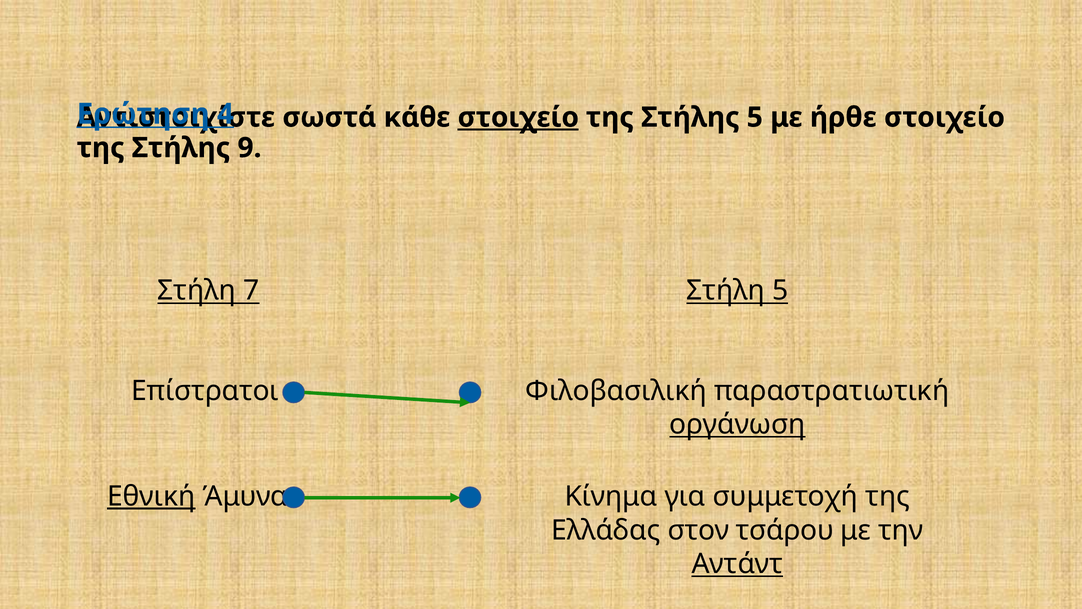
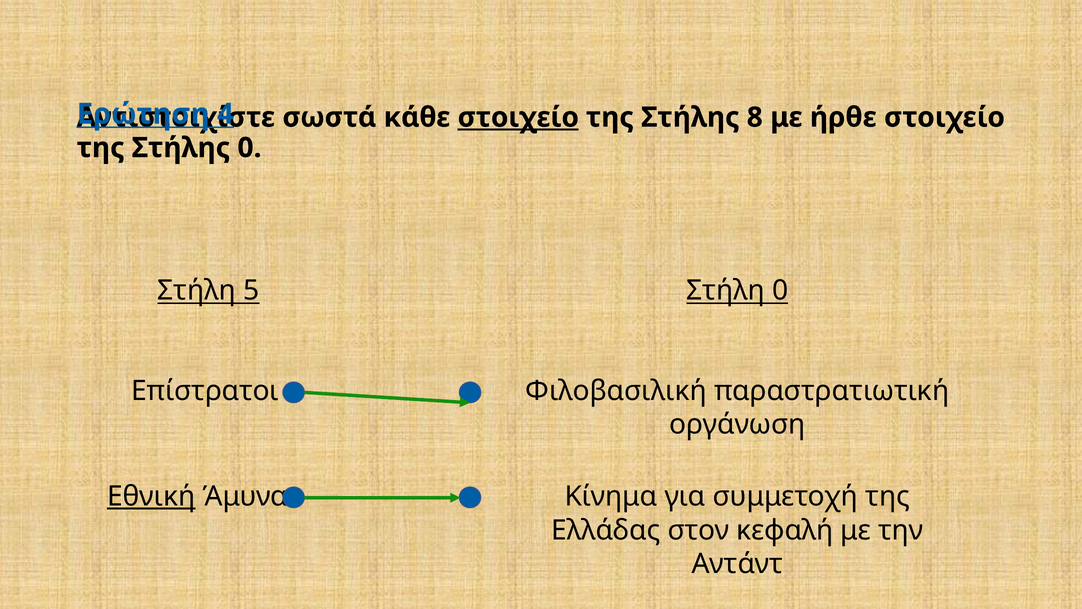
Στήλης 5: 5 -> 8 (755, 117)
Στήλης 9: 9 -> 0 (249, 148)
7: 7 -> 5 (251, 290)
Στήλη 5: 5 -> 0 (780, 290)
οργάνωση underline: present -> none (737, 424)
τσάρου: τσάρου -> κεφαλή (785, 530)
Αντάντ underline: present -> none (737, 564)
